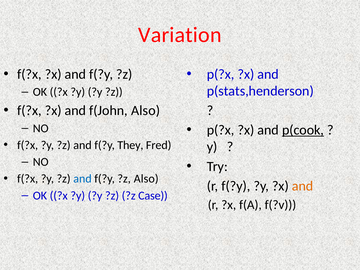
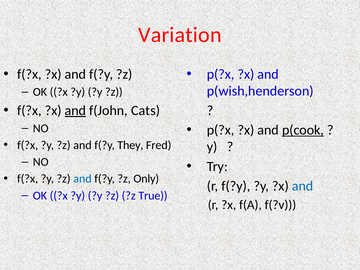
p(stats,henderson: p(stats,henderson -> p(wish,henderson (260, 91)
and underline: none -> present (75, 111)
f(John Also: Also -> Cats (146, 111)
?z Also: Also -> Only (146, 179)
and colour: orange -> blue (303, 186)
Case: Case -> True (153, 196)
